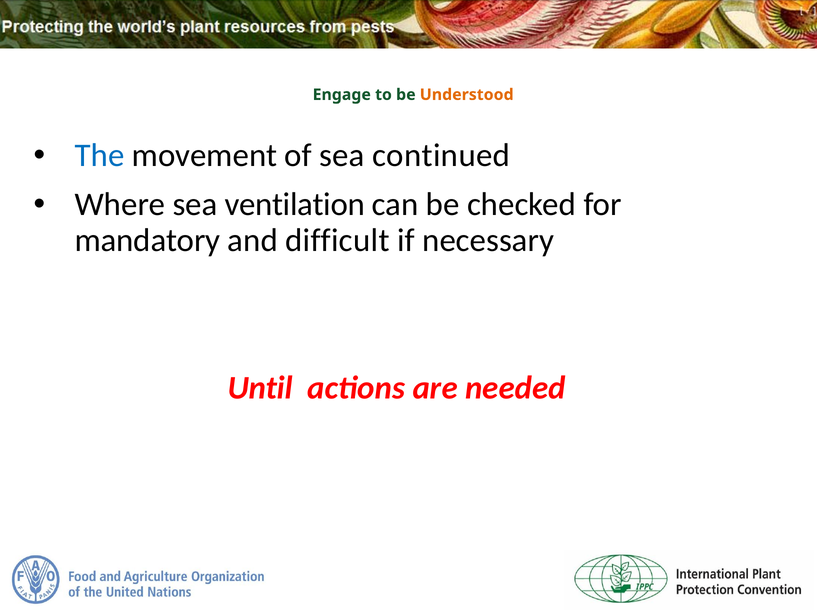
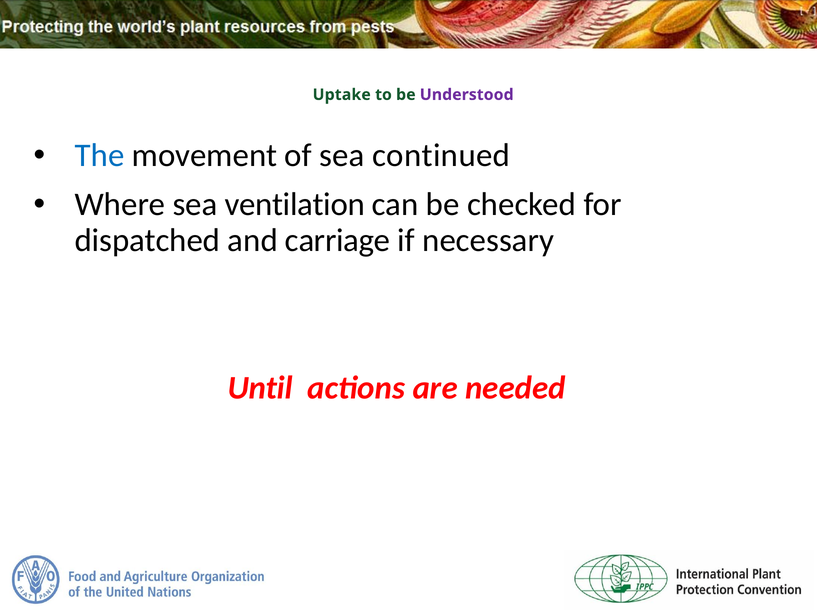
Engage: Engage -> Uptake (342, 95)
Understood colour: orange -> purple (467, 95)
mandatory: mandatory -> dispatched (147, 240)
difficult: difficult -> carriage (338, 240)
